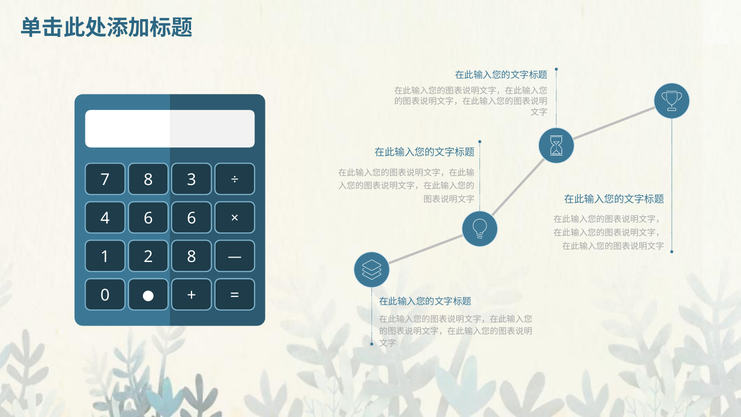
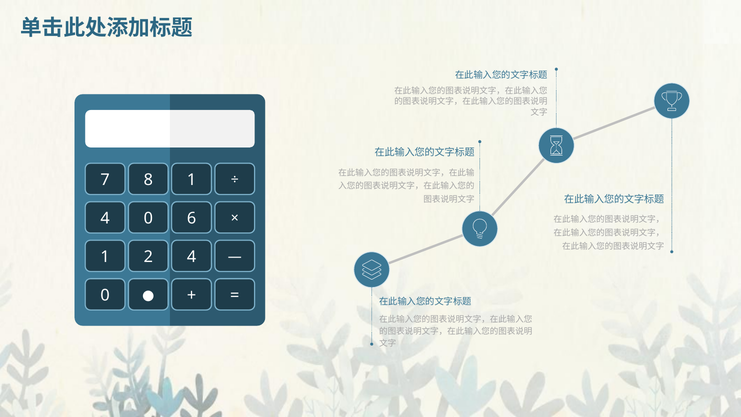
8 3: 3 -> 1 (192, 180)
4 6: 6 -> 0 (148, 218)
2 8: 8 -> 4 (192, 257)
